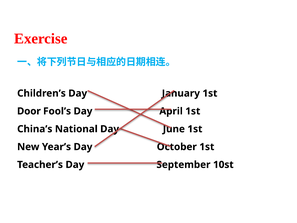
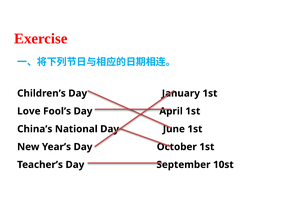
Door: Door -> Love (29, 111)
